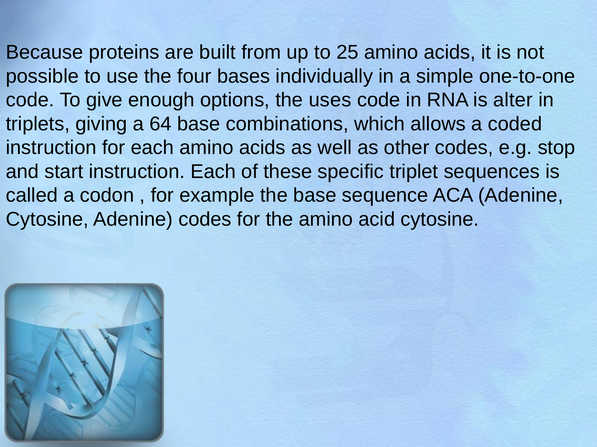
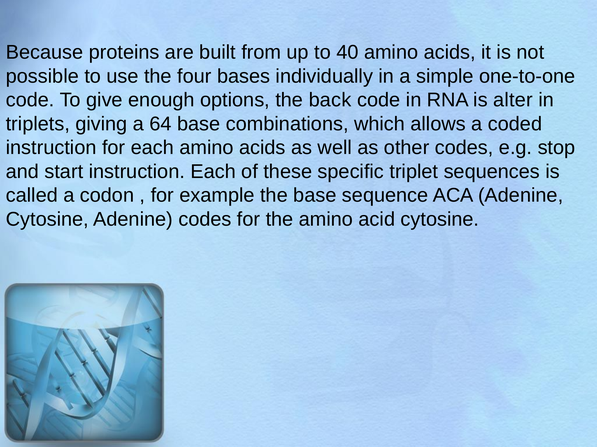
25: 25 -> 40 (347, 52)
uses: uses -> back (330, 100)
